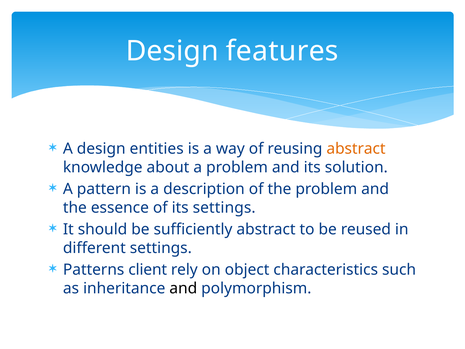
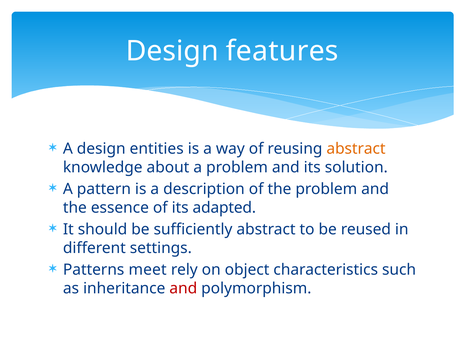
its settings: settings -> adapted (224, 208)
client: client -> meet (148, 270)
and colour: black -> red (183, 288)
